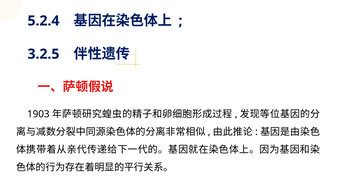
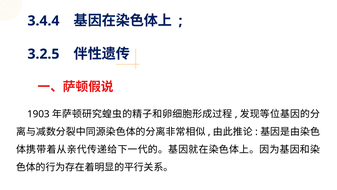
5.2.4: 5.2.4 -> 3.4.4 (43, 21)
